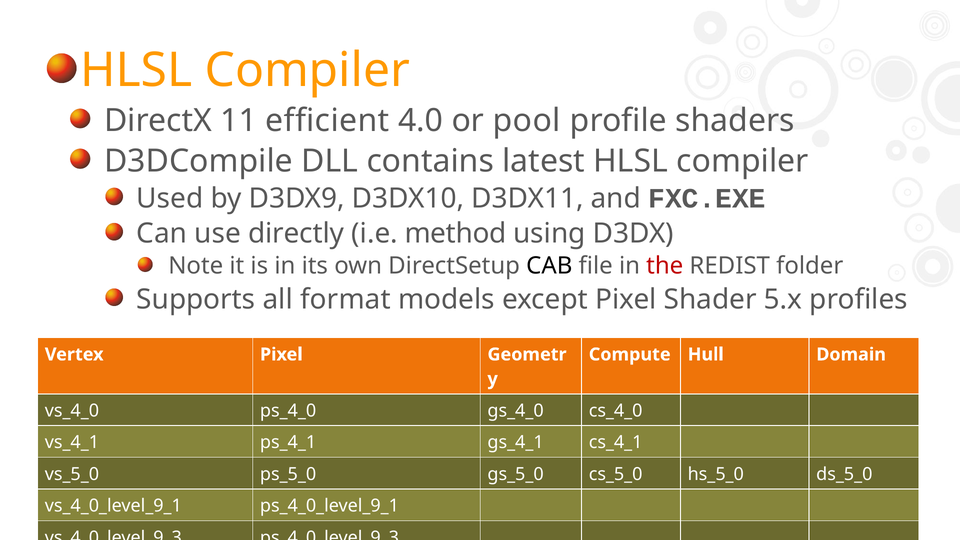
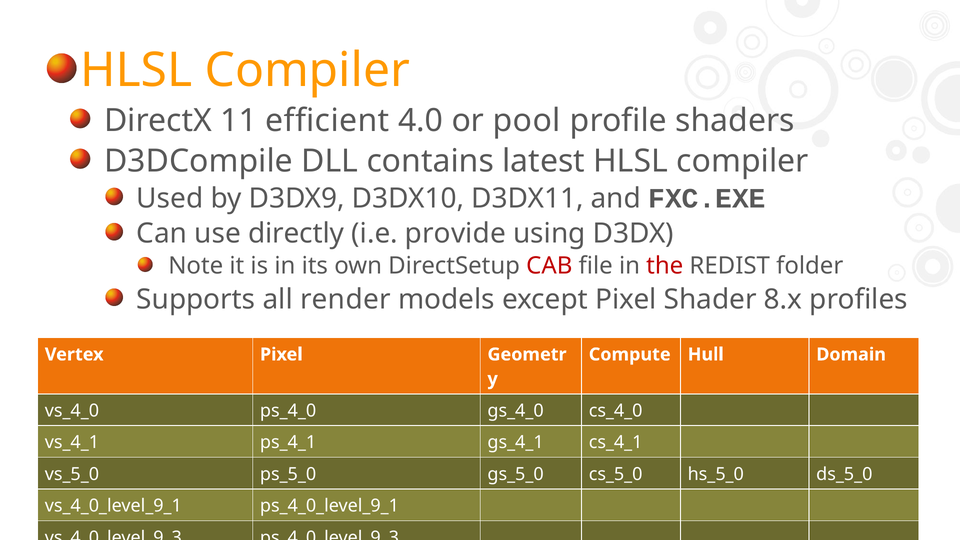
method: method -> provide (455, 234)
CAB colour: black -> red (549, 266)
format: format -> render (345, 299)
5.x: 5.x -> 8.x (783, 299)
